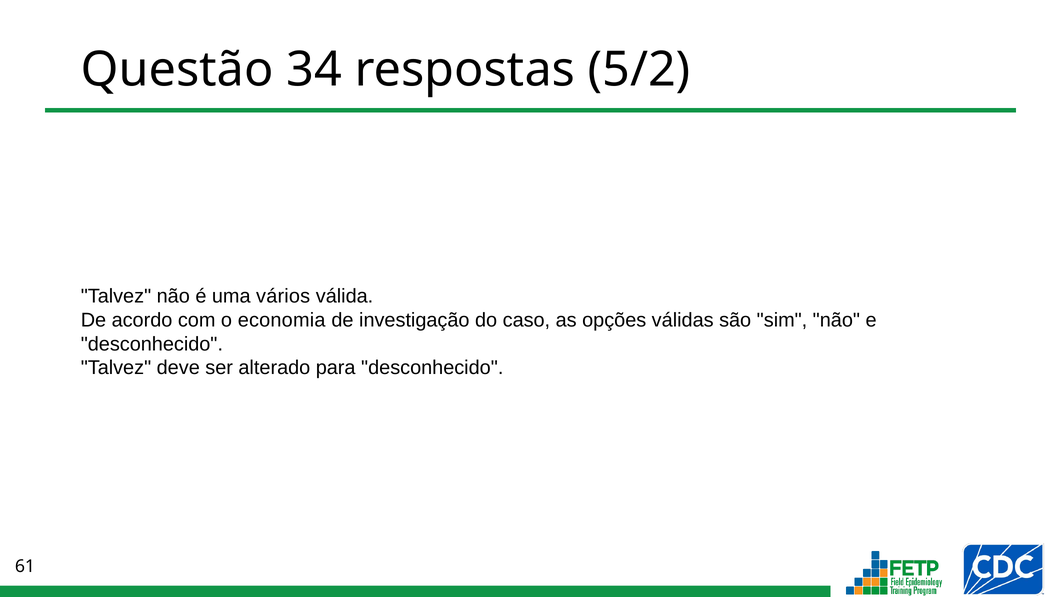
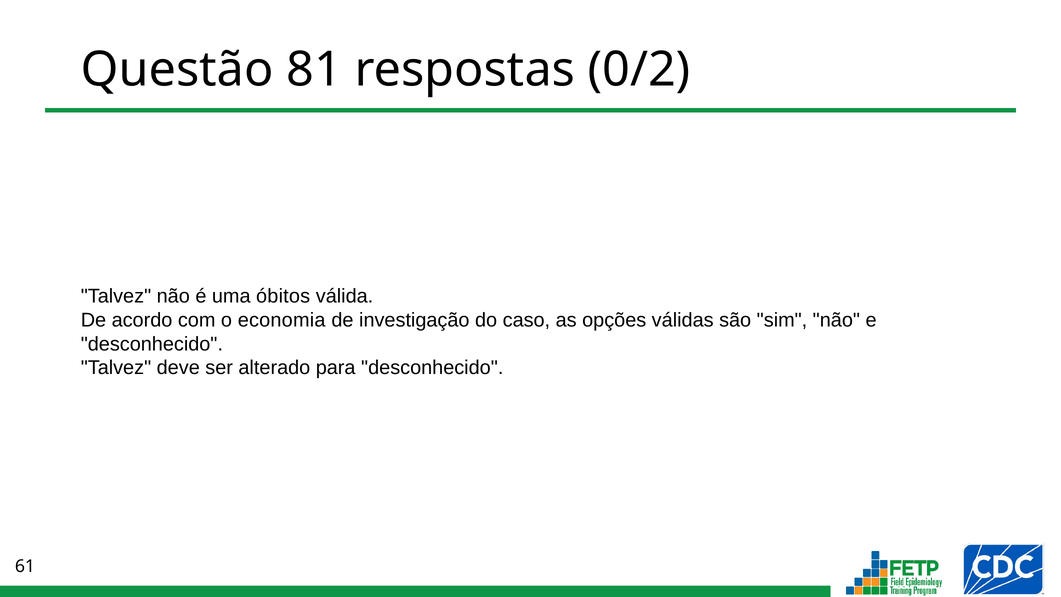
34: 34 -> 81 (314, 70)
5/2: 5/2 -> 0/2 (639, 70)
vários: vários -> óbitos (283, 296)
